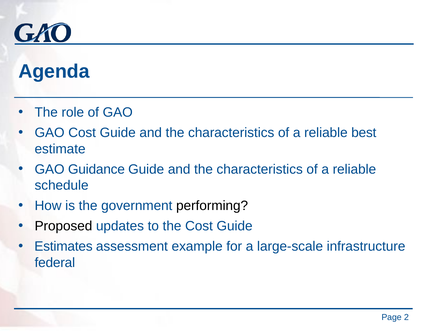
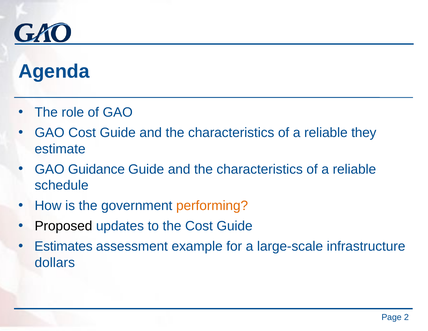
best: best -> they (364, 133)
performing colour: black -> orange (212, 206)
federal: federal -> dollars (55, 262)
